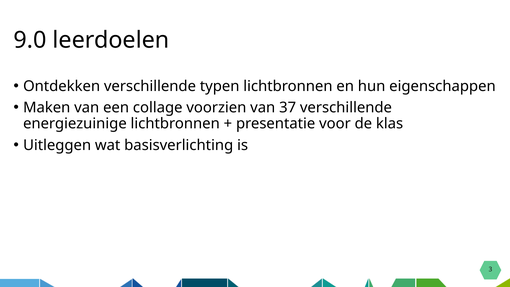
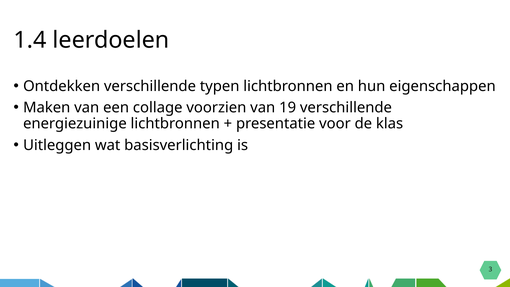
9.0: 9.0 -> 1.4 (30, 40)
37: 37 -> 19 (288, 108)
